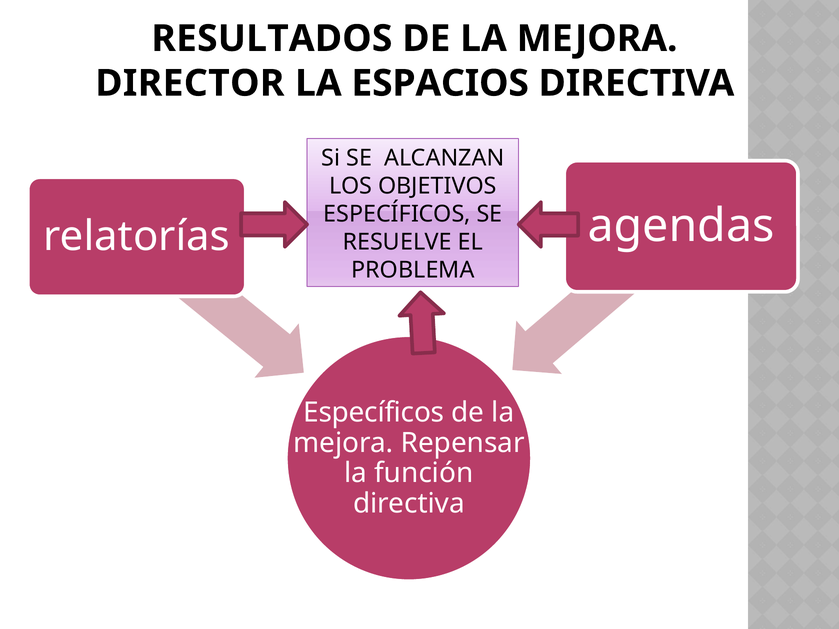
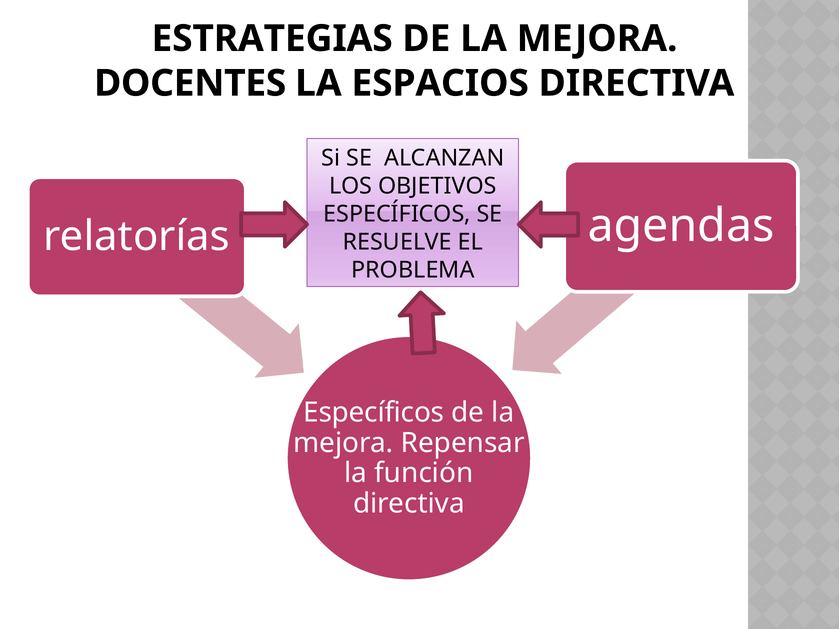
RESULTADOS: RESULTADOS -> ESTRATEGIAS (272, 39)
DIRECTOR: DIRECTOR -> DOCENTES (190, 83)
